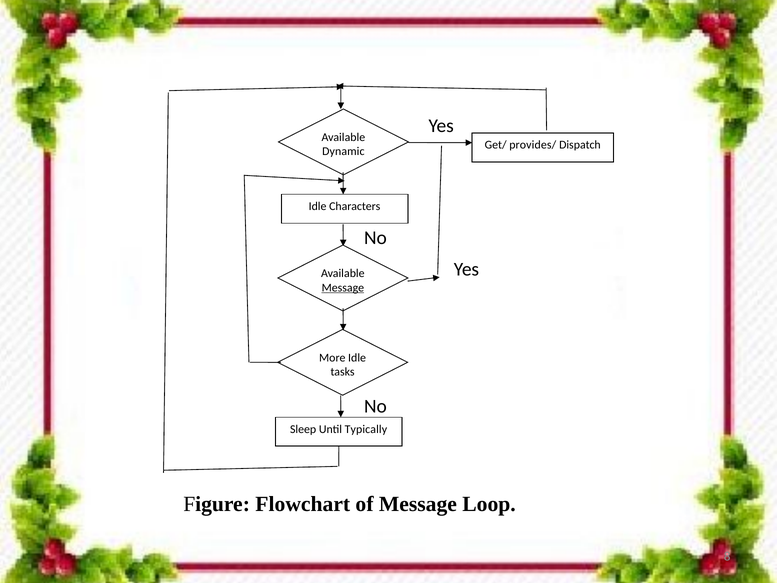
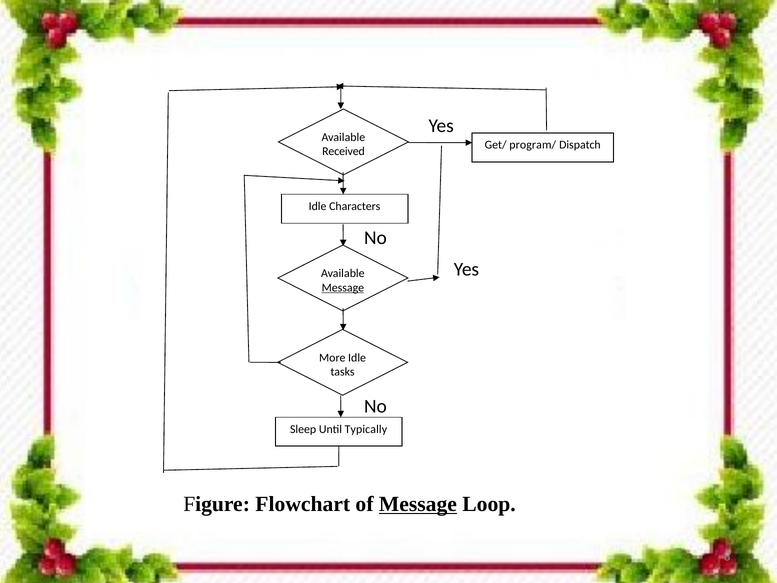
provides/: provides/ -> program/ (533, 145)
Dynamic: Dynamic -> Received (343, 152)
Message underline: none -> present (418, 504)
